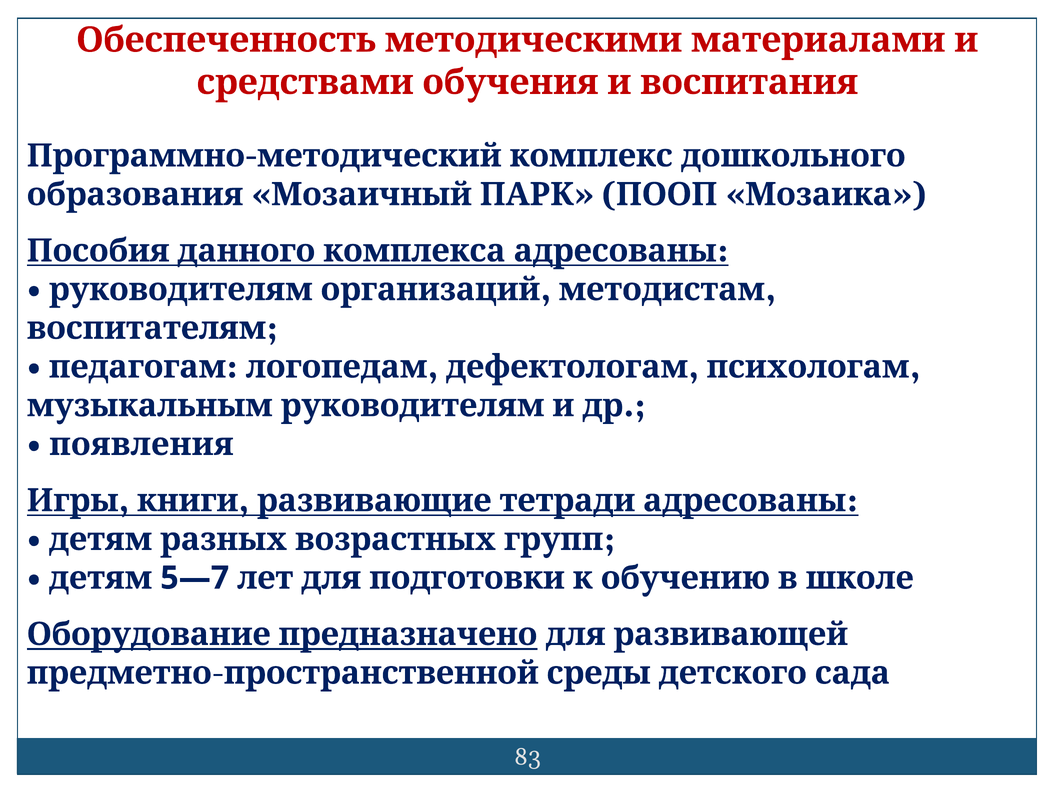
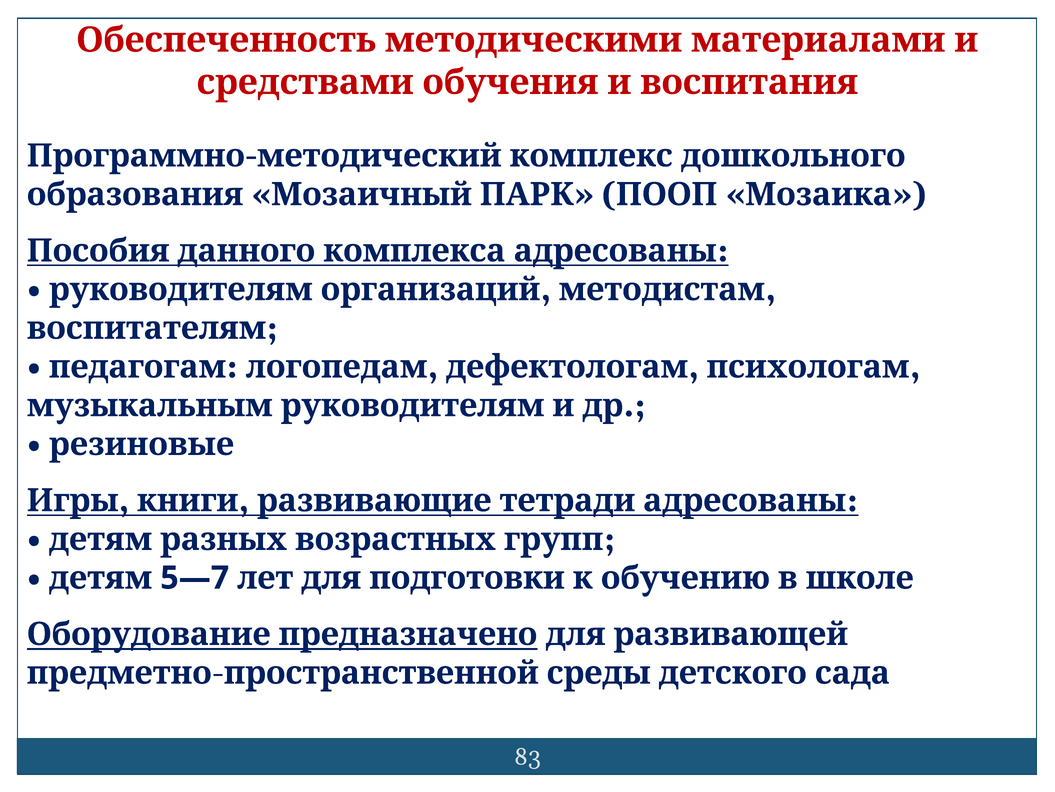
появления: появления -> резиновые (142, 444)
